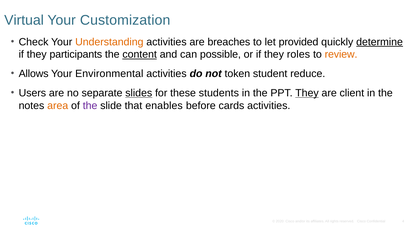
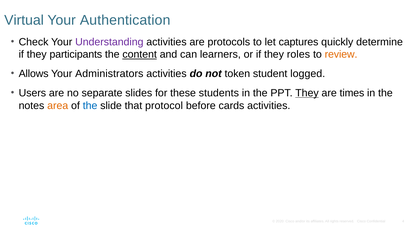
Customization: Customization -> Authentication (125, 20)
Understanding colour: orange -> purple (109, 42)
breaches: breaches -> protocols (229, 42)
provided: provided -> captures (299, 42)
determine underline: present -> none (380, 42)
possible: possible -> learners (220, 55)
Environmental: Environmental -> Administrators (109, 74)
reduce: reduce -> logged (308, 74)
slides underline: present -> none (139, 93)
client: client -> times (352, 93)
the colour: purple -> blue (90, 106)
enables: enables -> protocol (164, 106)
